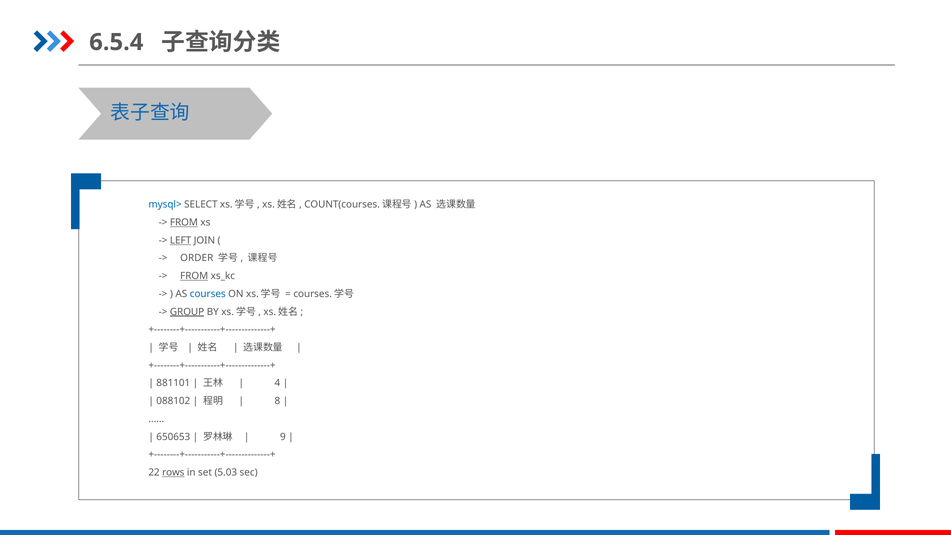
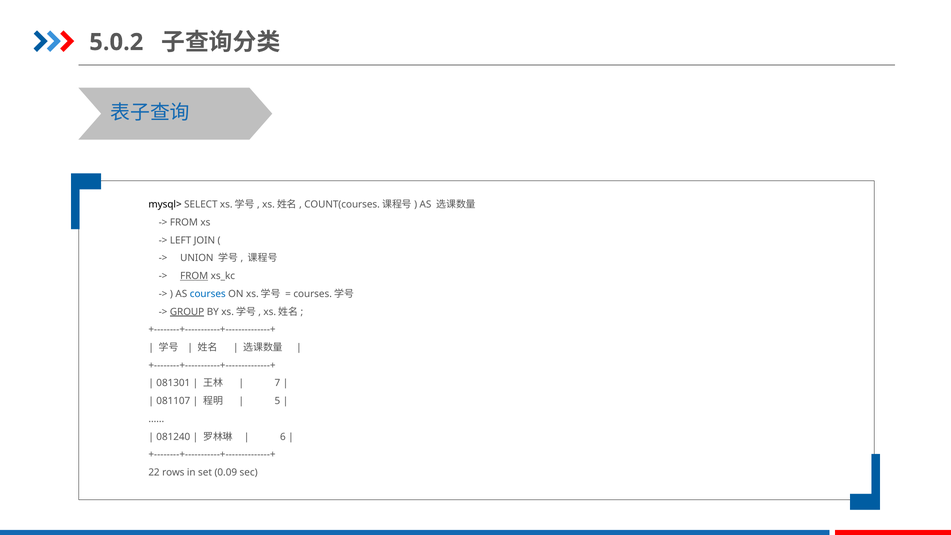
6.5.4: 6.5.4 -> 5.0.2 (116, 42)
mysql> colour: blue -> black (165, 205)
FROM underline: present -> none (184, 223)
LEFT underline: present -> none (181, 240)
ORDER: ORDER -> UNION (197, 258)
881101: 881101 -> 081301 (173, 383)
4: 4 -> 7 (277, 383)
088102: 088102 -> 081107 (173, 401)
8: 8 -> 5 (277, 401)
650653: 650653 -> 081240 (173, 437)
9: 9 -> 6 (283, 437)
rows underline: present -> none (173, 473)
5.03: 5.03 -> 0.09 (226, 473)
